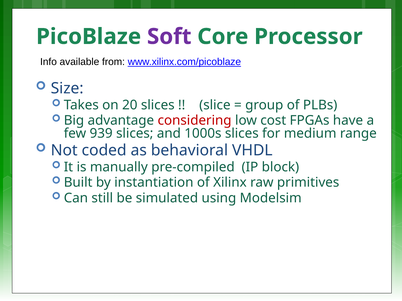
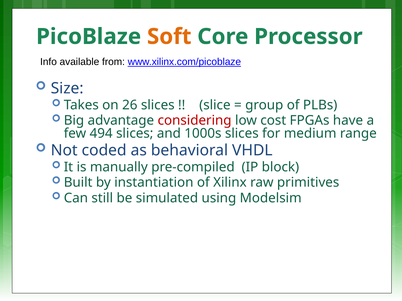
Soft colour: purple -> orange (169, 37)
20: 20 -> 26 (130, 105)
939: 939 -> 494 (101, 134)
